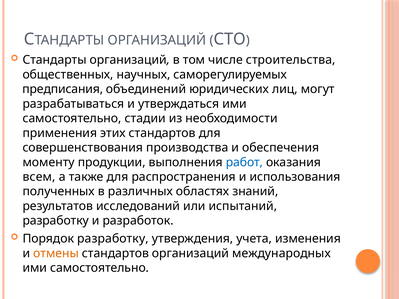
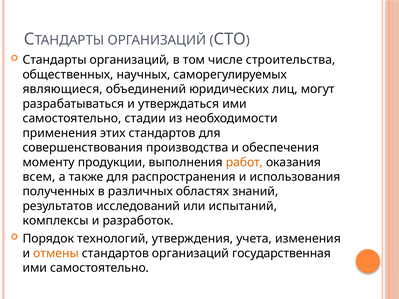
предписания: предписания -> являющиеся (63, 89)
работ colour: blue -> orange (244, 162)
разработку: разработку -> комплексы (56, 221)
Порядок разработку: разработку -> технологий (113, 239)
международных: международных -> государственная (282, 253)
